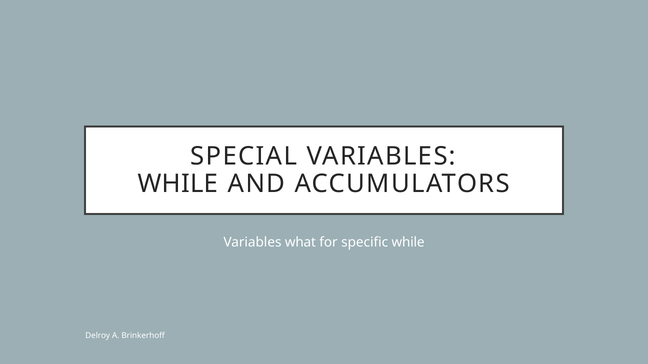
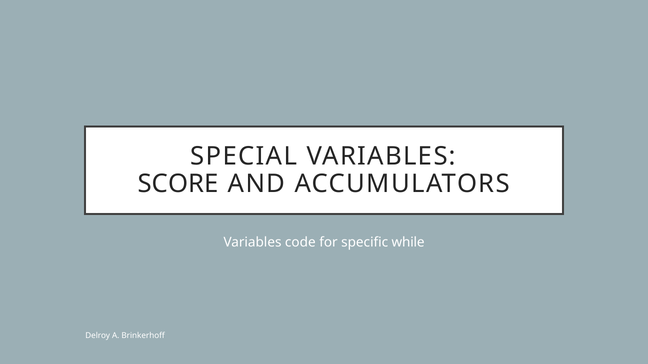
WHILE: WHILE -> SCORE (178, 184)
what: what -> code (300, 243)
